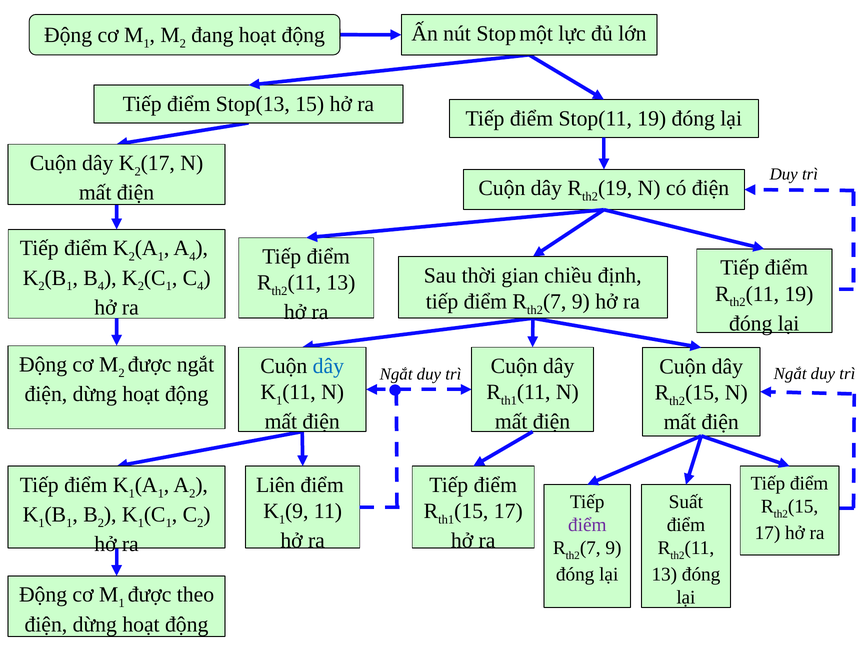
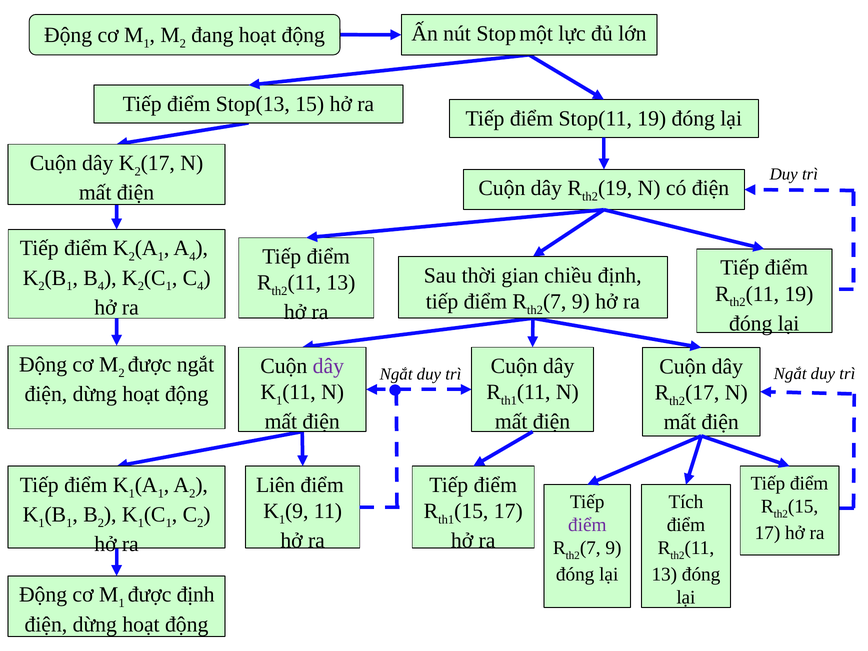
dây colour: blue -> purple (328, 366)
15: 15 -> 17 (702, 392)
Suất: Suất -> Tích (686, 502)
được theo: theo -> định (196, 595)
